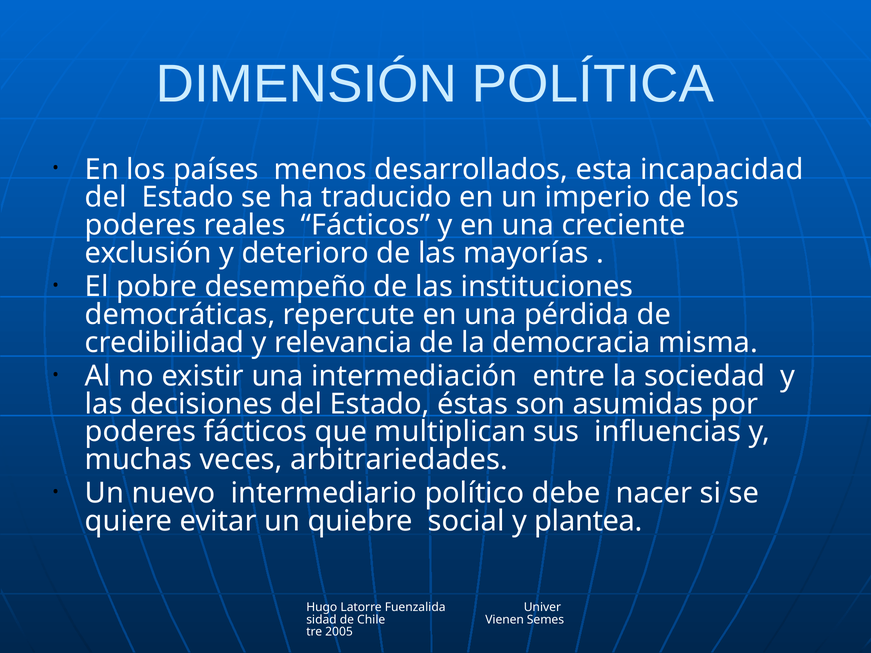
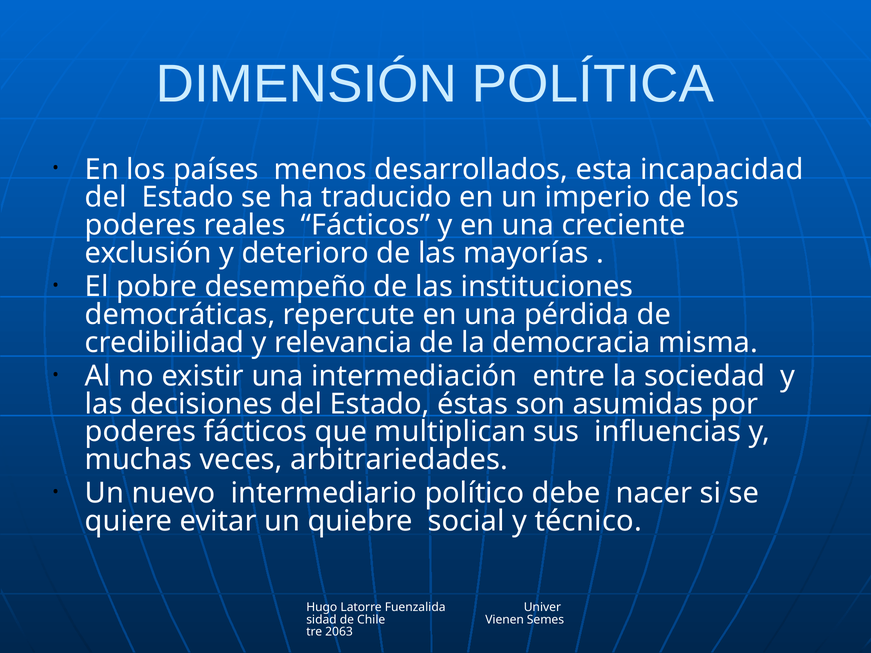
plantea: plantea -> técnico (588, 521)
2005: 2005 -> 2063 (339, 632)
